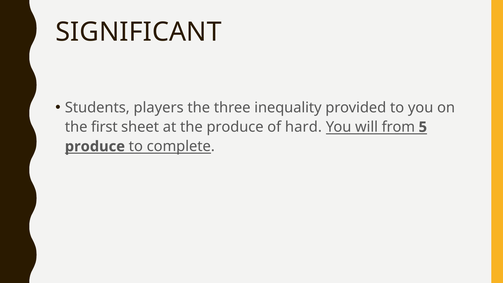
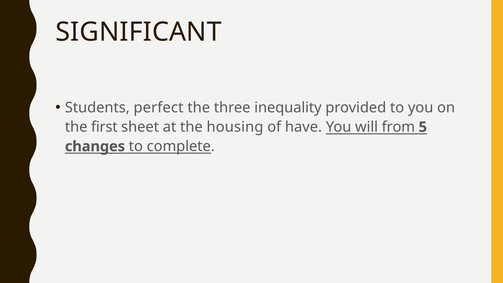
players: players -> perfect (159, 108)
the produce: produce -> housing (235, 127)
hard: hard -> have (303, 127)
produce: produce -> changes (95, 146)
